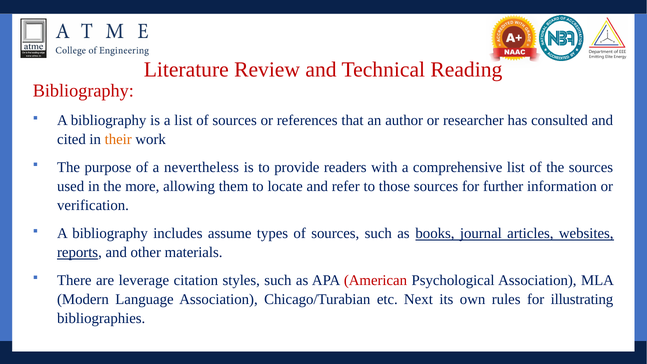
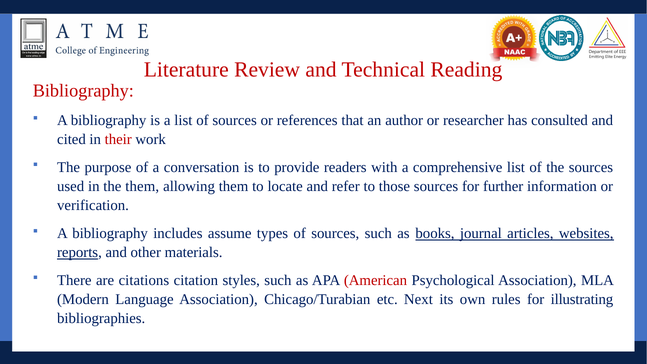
their colour: orange -> red (118, 139)
nevertheless: nevertheless -> conversation (202, 167)
the more: more -> them (142, 186)
leverage: leverage -> citations (144, 280)
